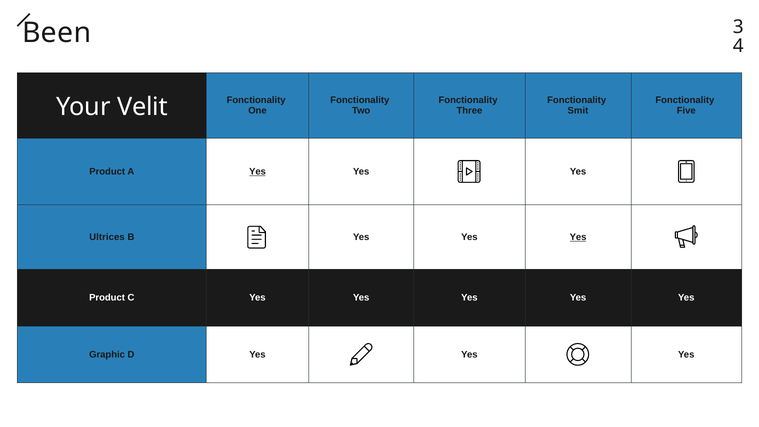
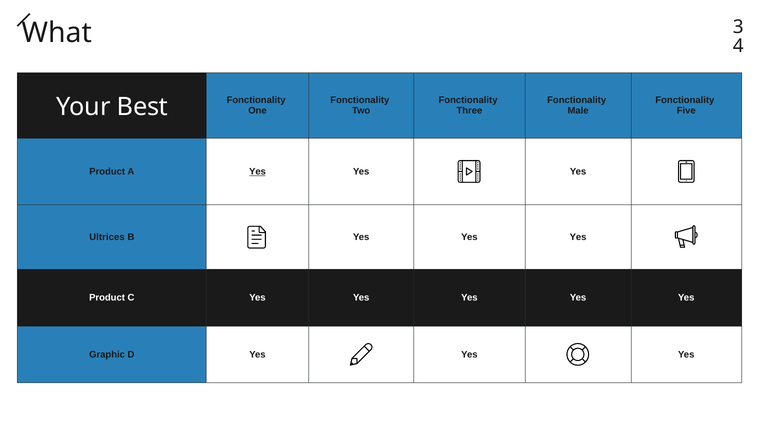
Been: Been -> What (57, 33)
Velit: Velit -> Best (142, 107)
Smit: Smit -> Male (578, 111)
Yes underline: present -> none (578, 237)
